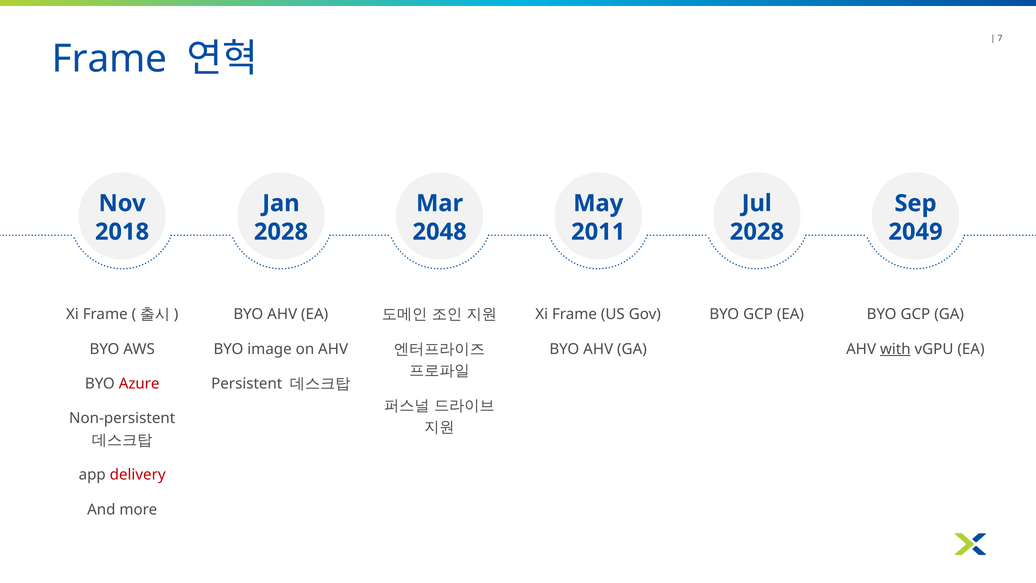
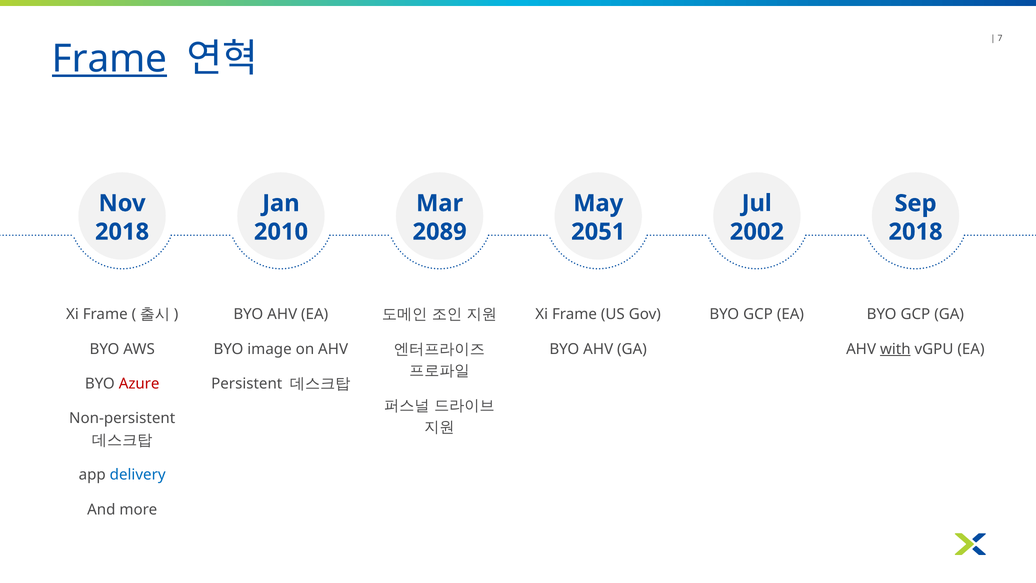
Frame underline: none -> present (110, 59)
2028: 2028 -> 2010 (281, 232)
2048: 2048 -> 2089 (440, 232)
2011: 2011 -> 2051 (598, 232)
2028: 2028 -> 2002 (757, 232)
2049: 2049 -> 2018 (916, 232)
delivery colour: red -> blue (138, 475)
